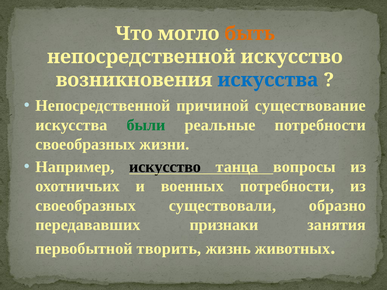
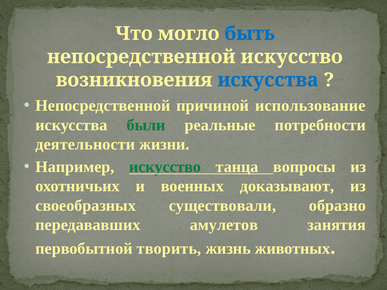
быть colour: orange -> blue (250, 34)
существование: существование -> использование (310, 106)
своеобразных: своеобразных -> деятельности (85, 144)
искусство colour: black -> green (165, 167)
военных потребности: потребности -> доказывают (287, 186)
признаки: признаки -> амулетов (224, 225)
